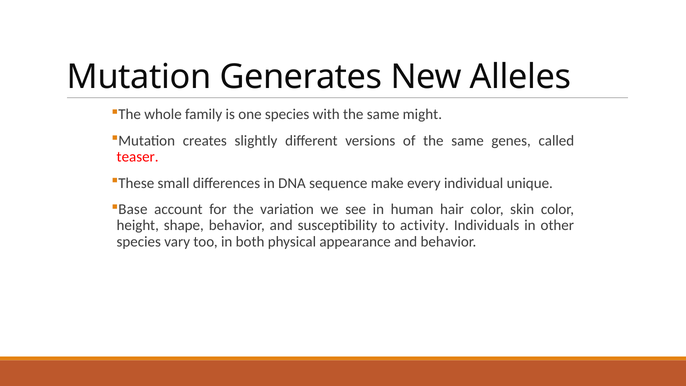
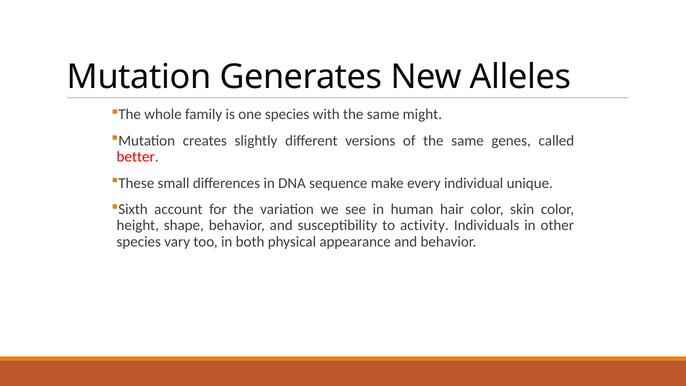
teaser: teaser -> better (138, 157)
Base: Base -> Sixth (133, 209)
